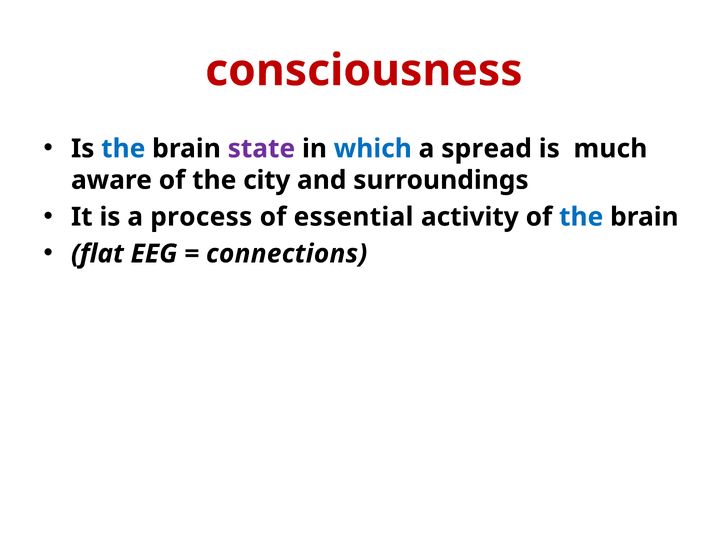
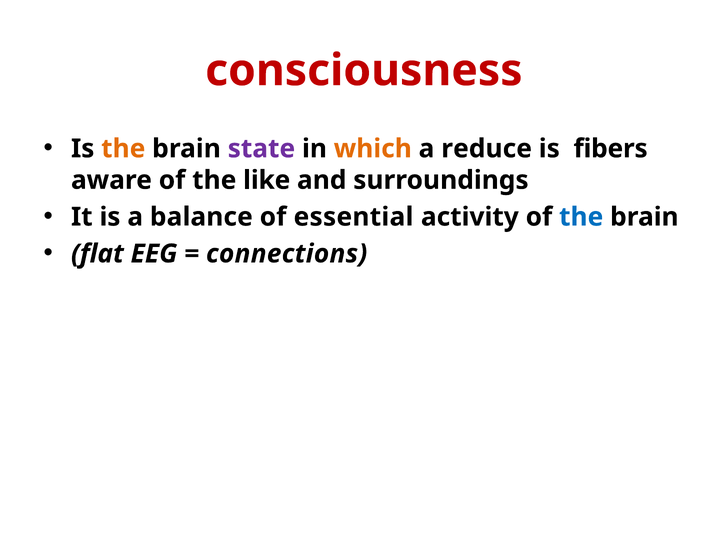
the colour: blue -> orange (123, 149)
which colour: blue -> orange (373, 149)
spread: spread -> reduce (487, 149)
much: much -> fibers (611, 149)
city: city -> like (267, 180)
process: process -> balance (201, 217)
